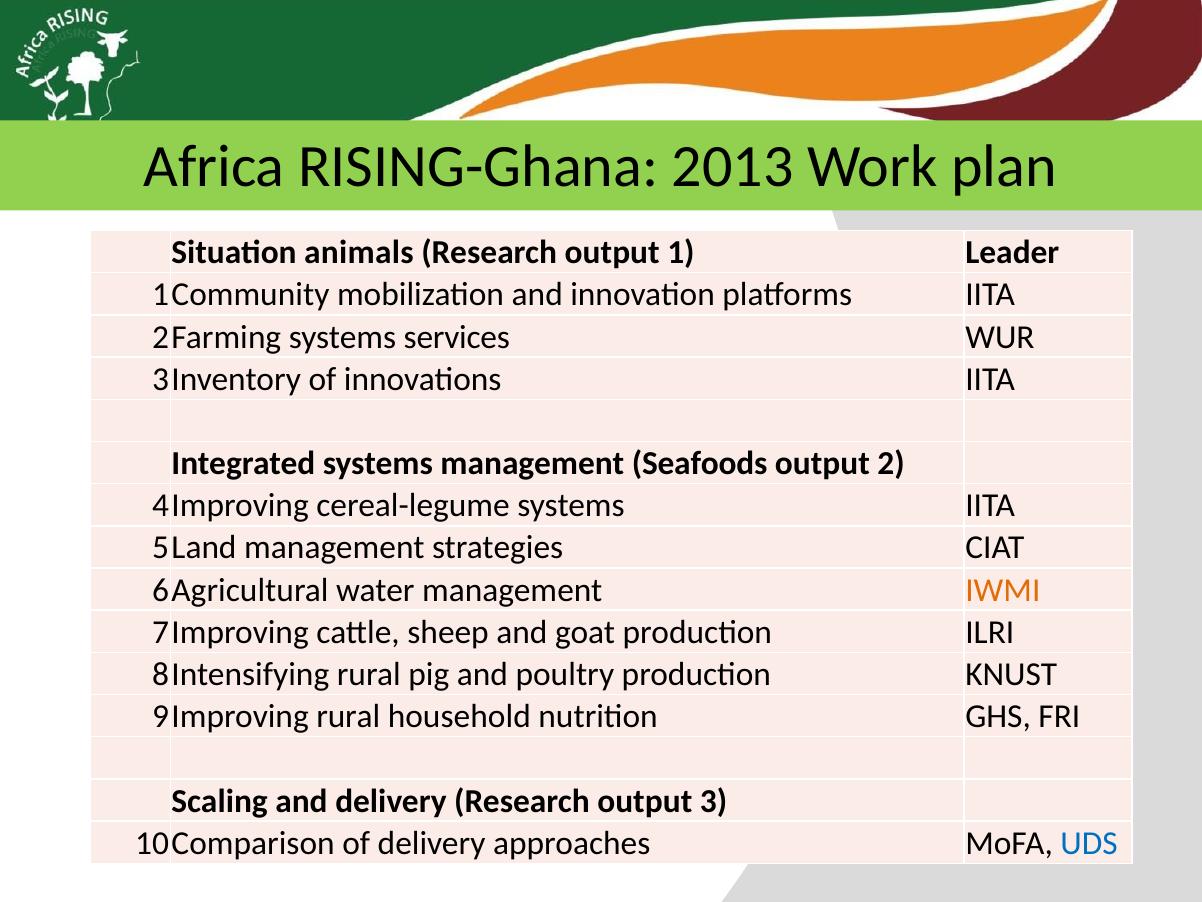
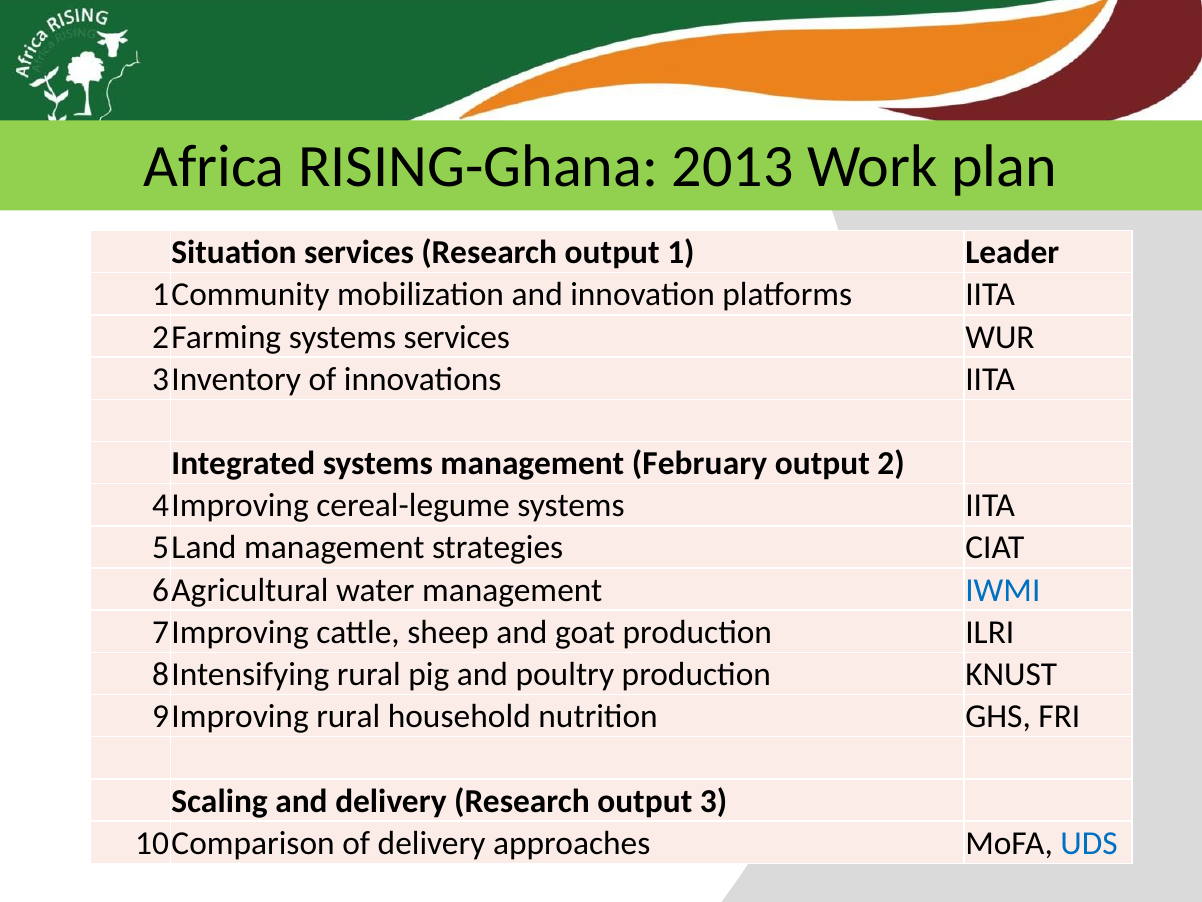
Situation animals: animals -> services (359, 252)
Seafoods: Seafoods -> February (699, 463)
IWMI colour: orange -> blue (1003, 590)
